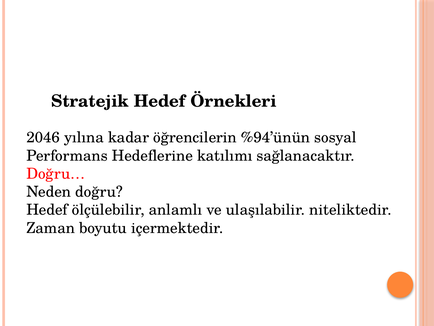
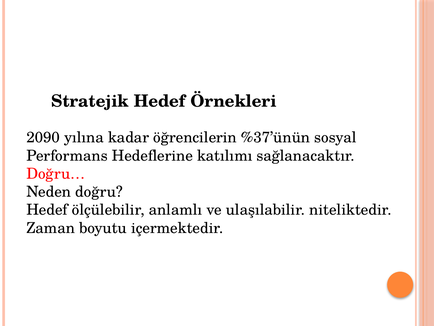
2046: 2046 -> 2090 (43, 137)
%94’ünün: %94’ünün -> %37’ünün (276, 137)
